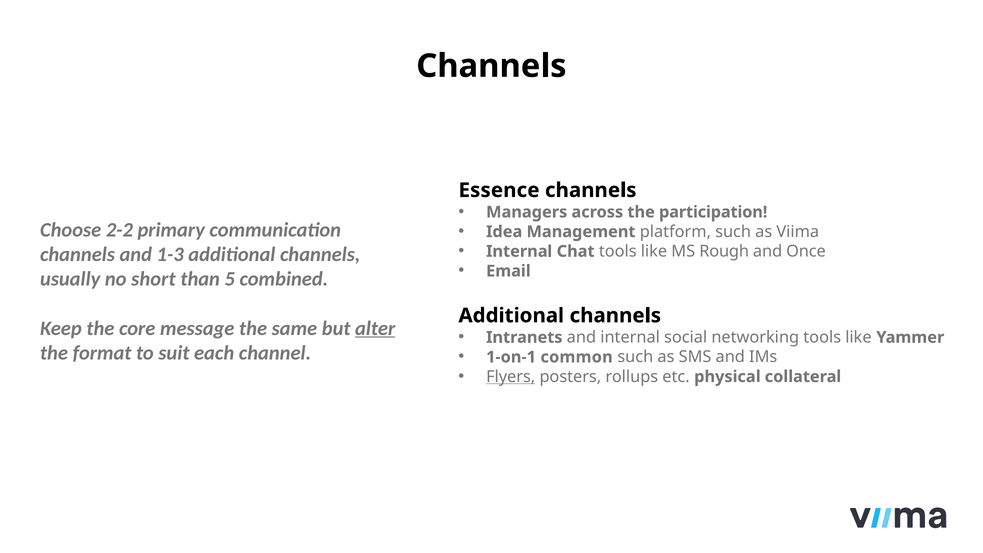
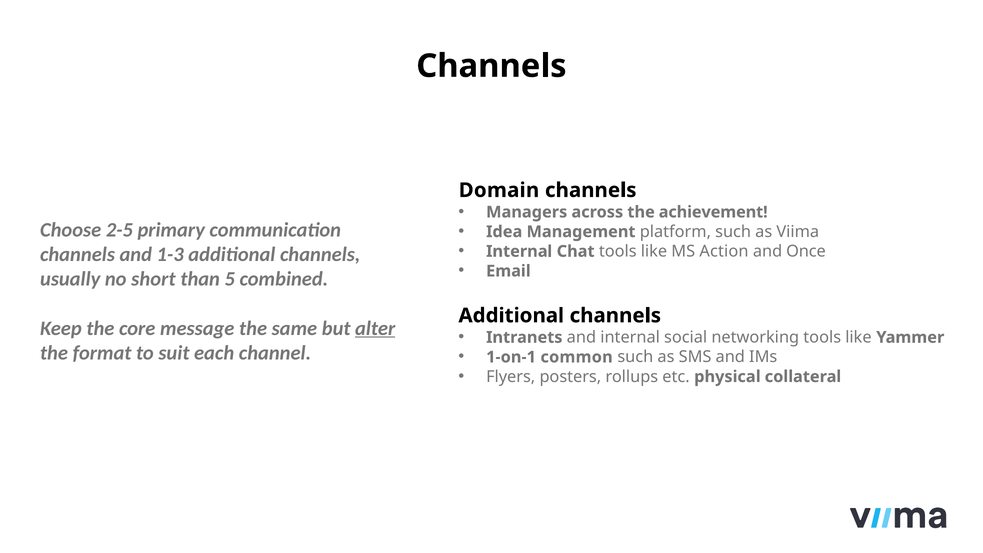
Essence: Essence -> Domain (499, 190)
participation: participation -> achievement (713, 212)
2-2: 2-2 -> 2-5 (119, 230)
Rough: Rough -> Action (724, 251)
Flyers underline: present -> none (511, 377)
